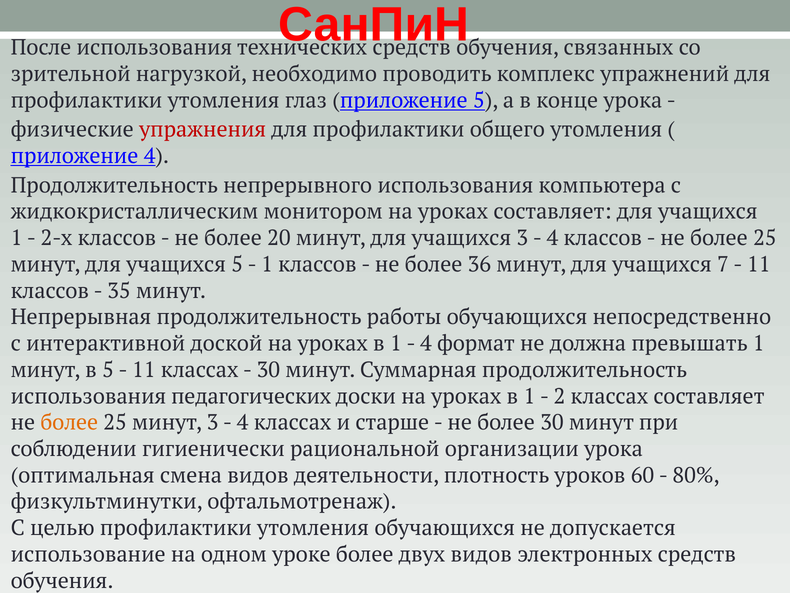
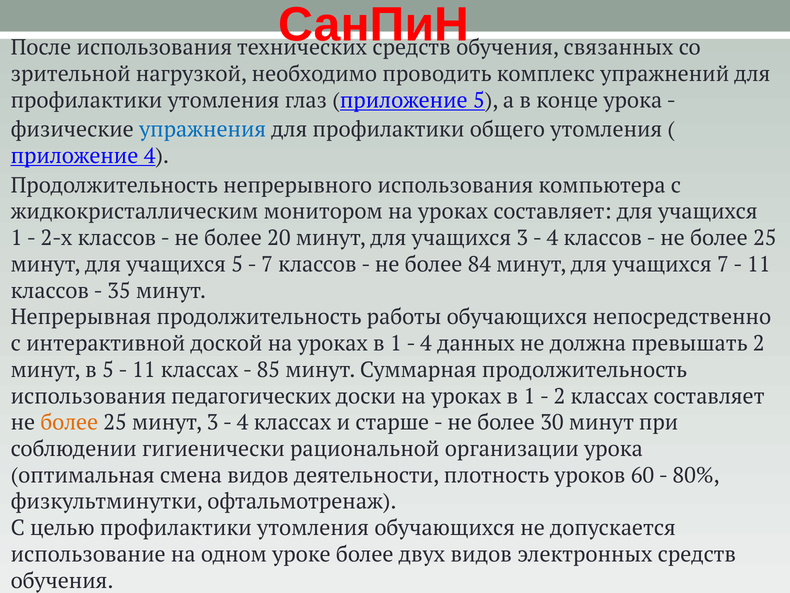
упражнения colour: red -> blue (203, 130)
1: 1 -> 7 (267, 264)
36: 36 -> 84 (479, 264)
формат: формат -> данных (476, 343)
превышать 1: 1 -> 2 (759, 343)
30: 30 -> 85 (268, 370)
